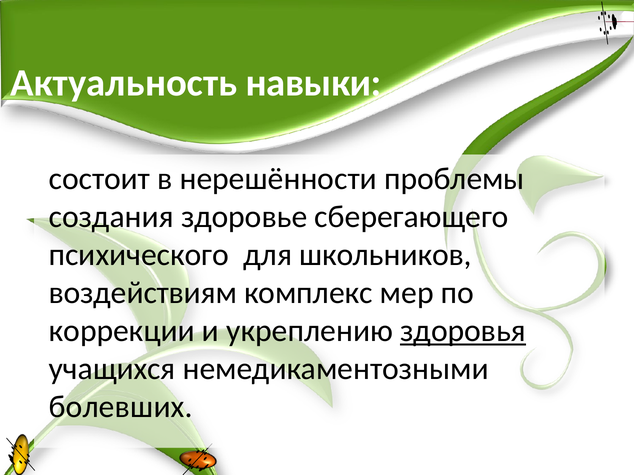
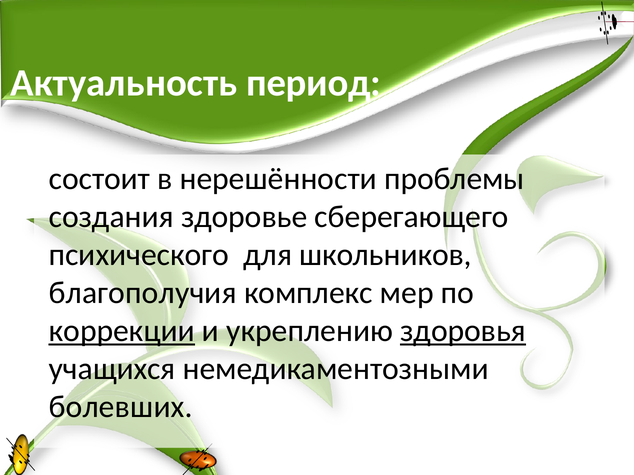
навыки: навыки -> период (314, 83)
воздействиям: воздействиям -> благополучия (143, 293)
коррекции underline: none -> present (122, 331)
